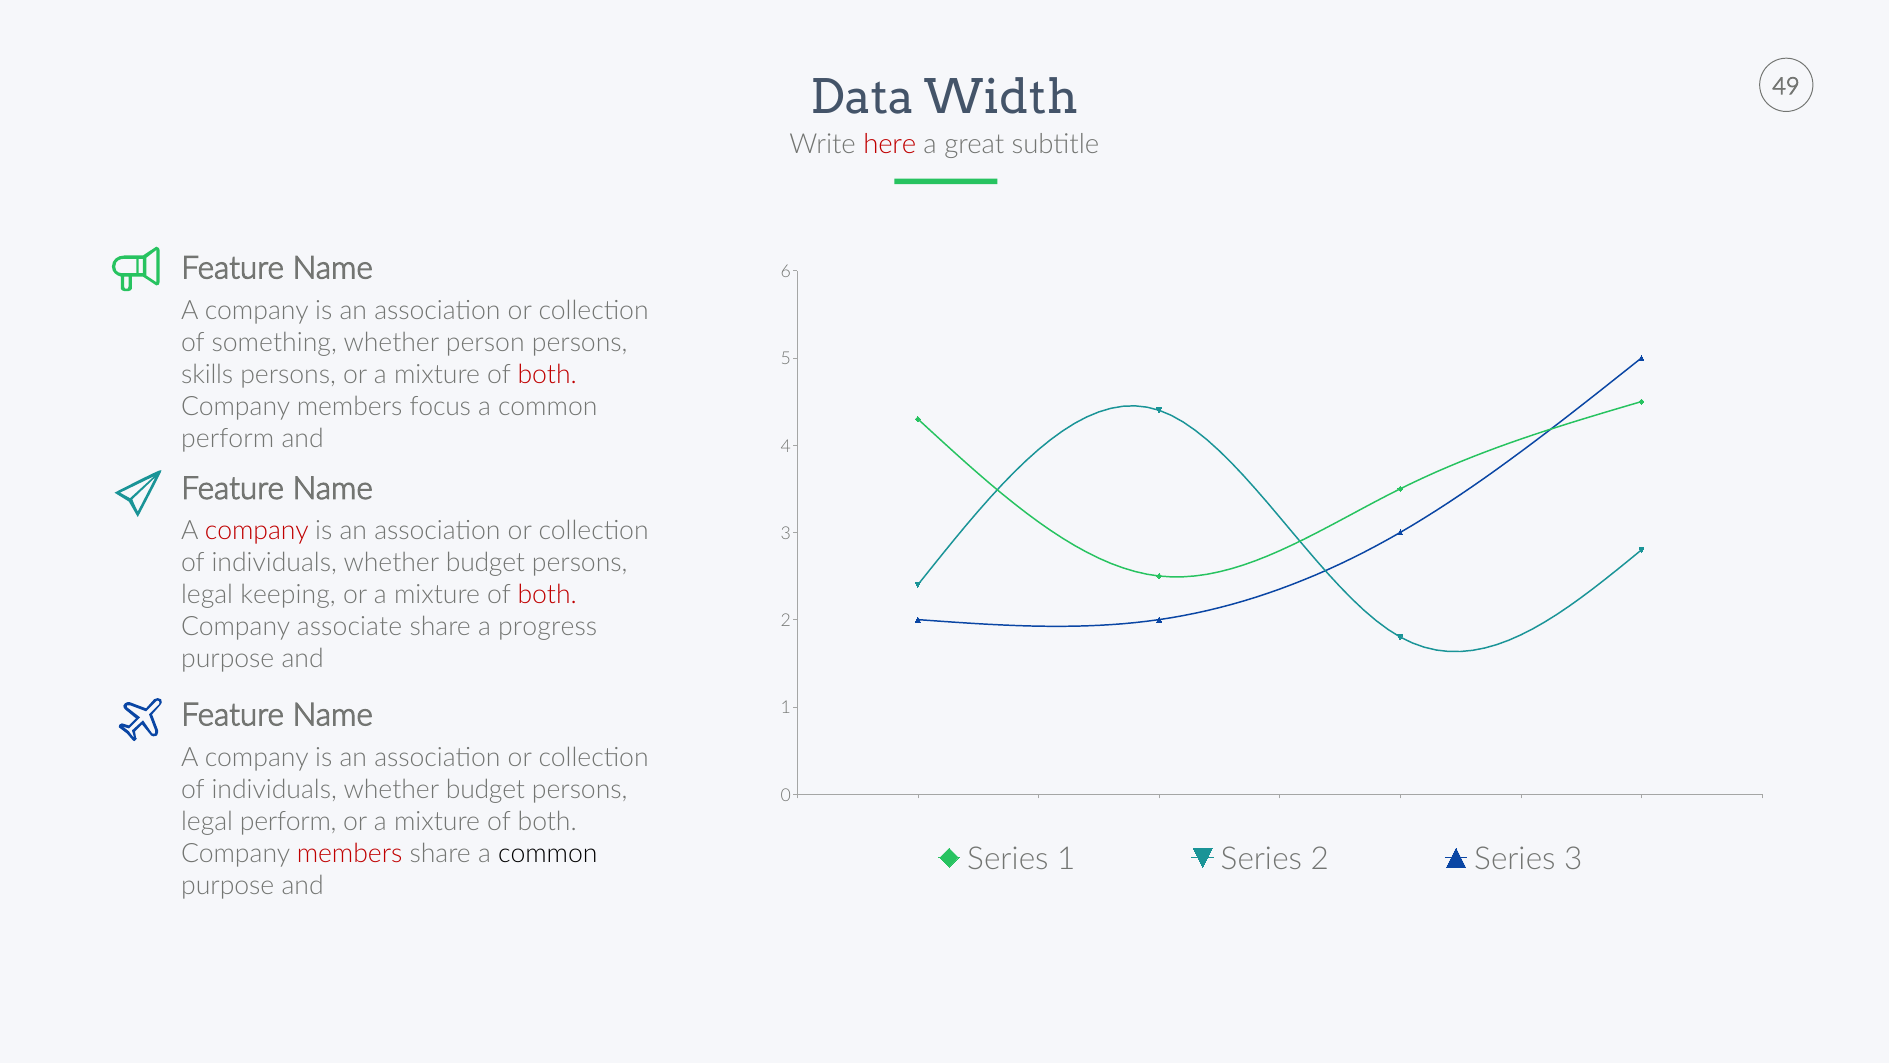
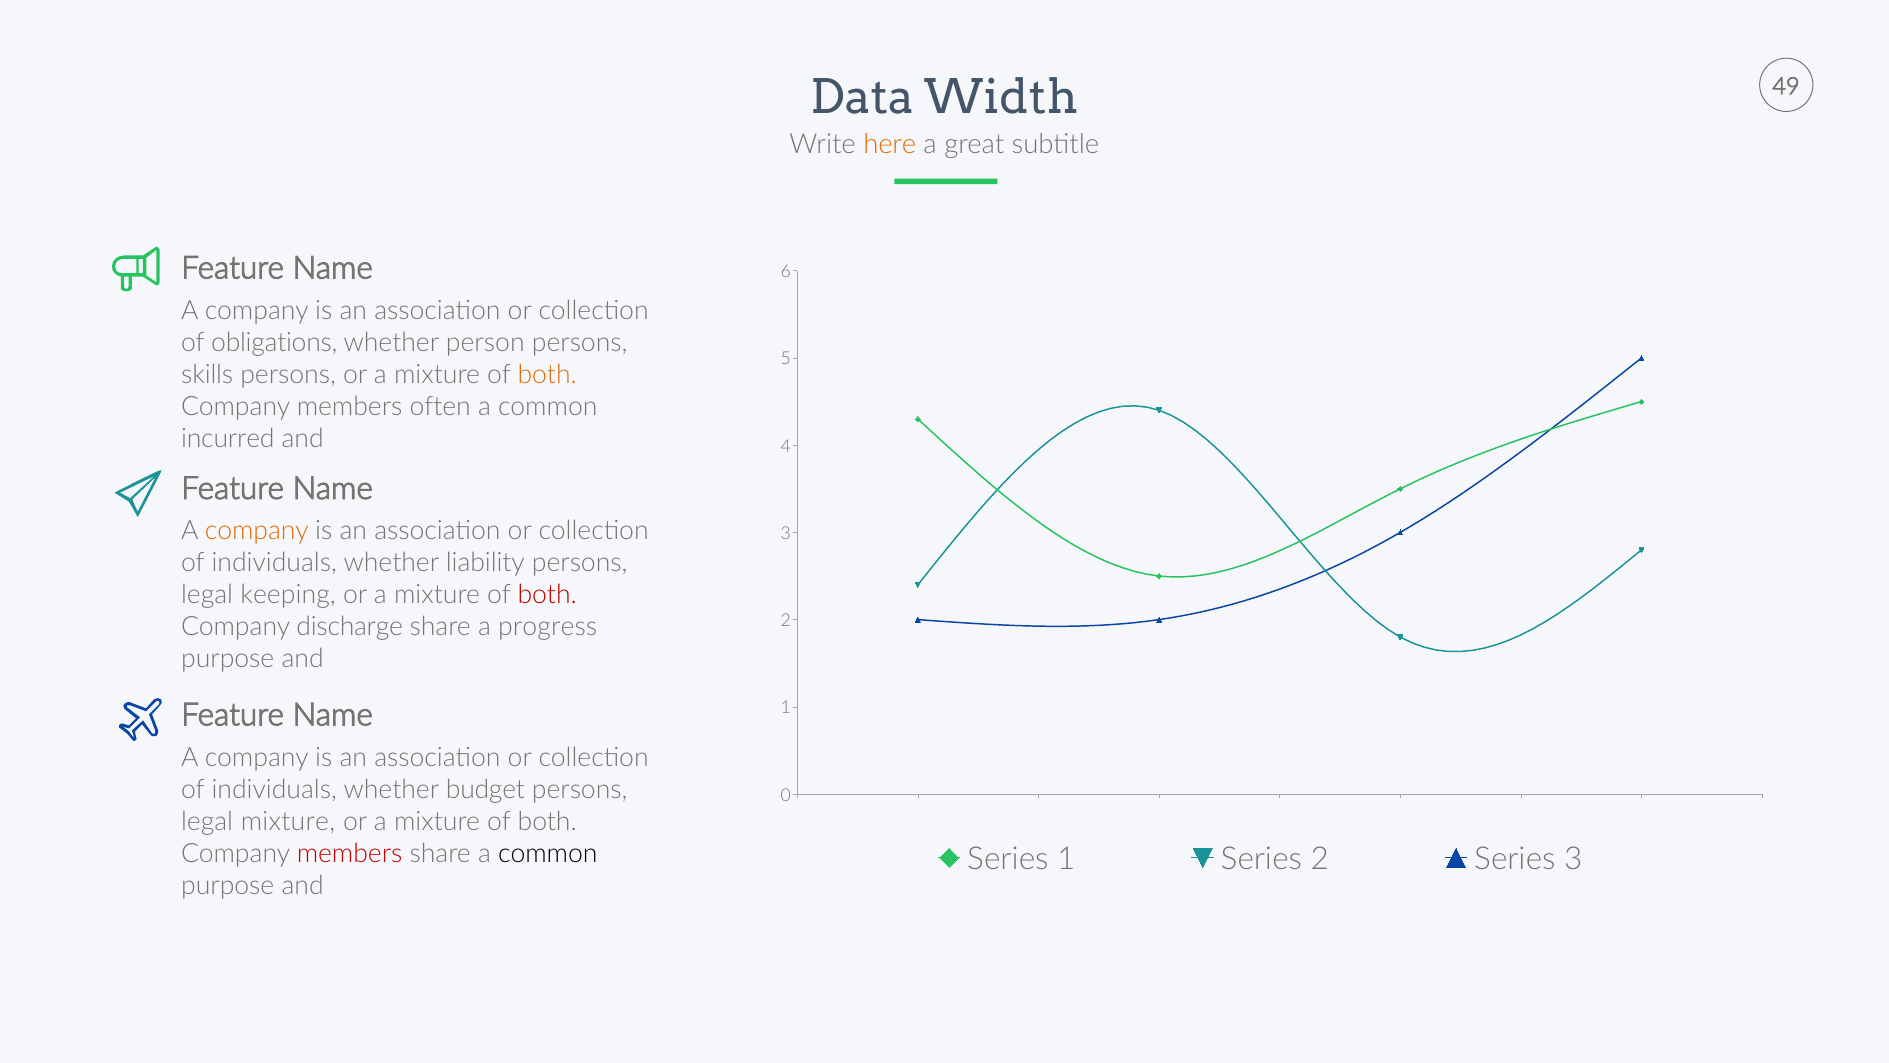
here colour: red -> orange (890, 144)
something: something -> obligations (274, 343)
both colour: red -> orange (547, 375)
focus: focus -> often (440, 406)
perform: perform -> incurred (228, 438)
company colour: red -> orange (257, 531)
budget: budget -> liability (485, 563)
associate: associate -> discharge (350, 627)
legal perform: perform -> mixture (288, 821)
